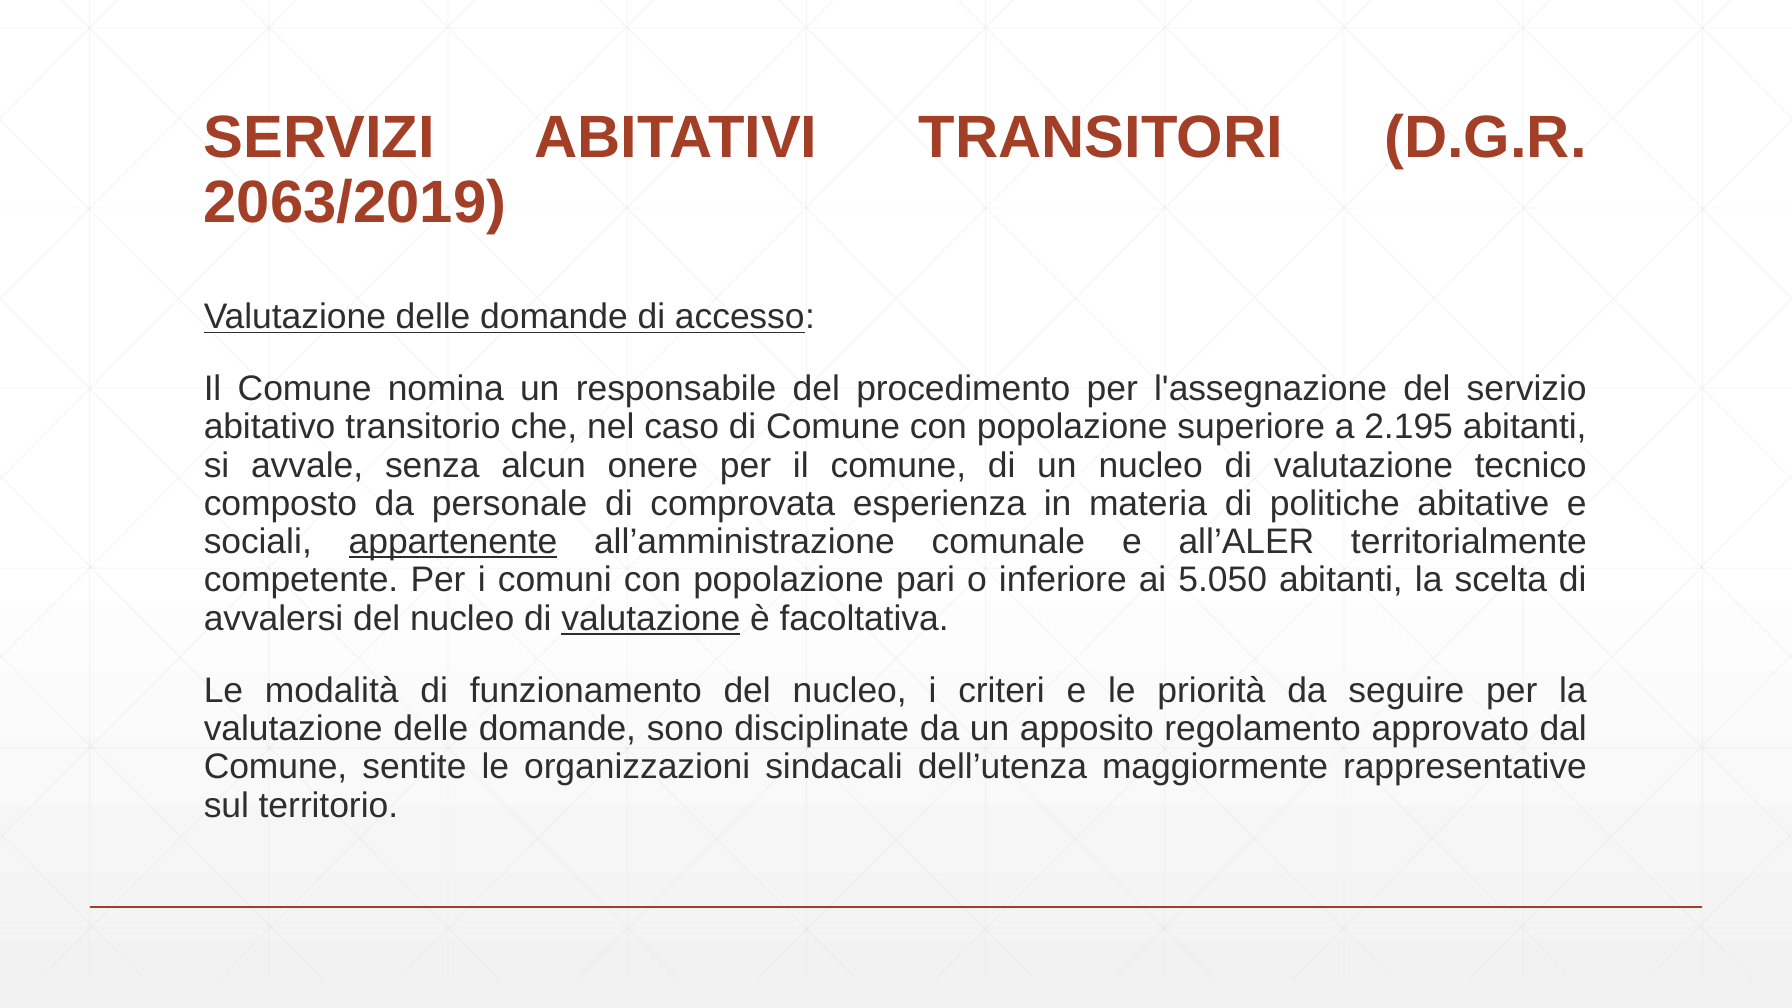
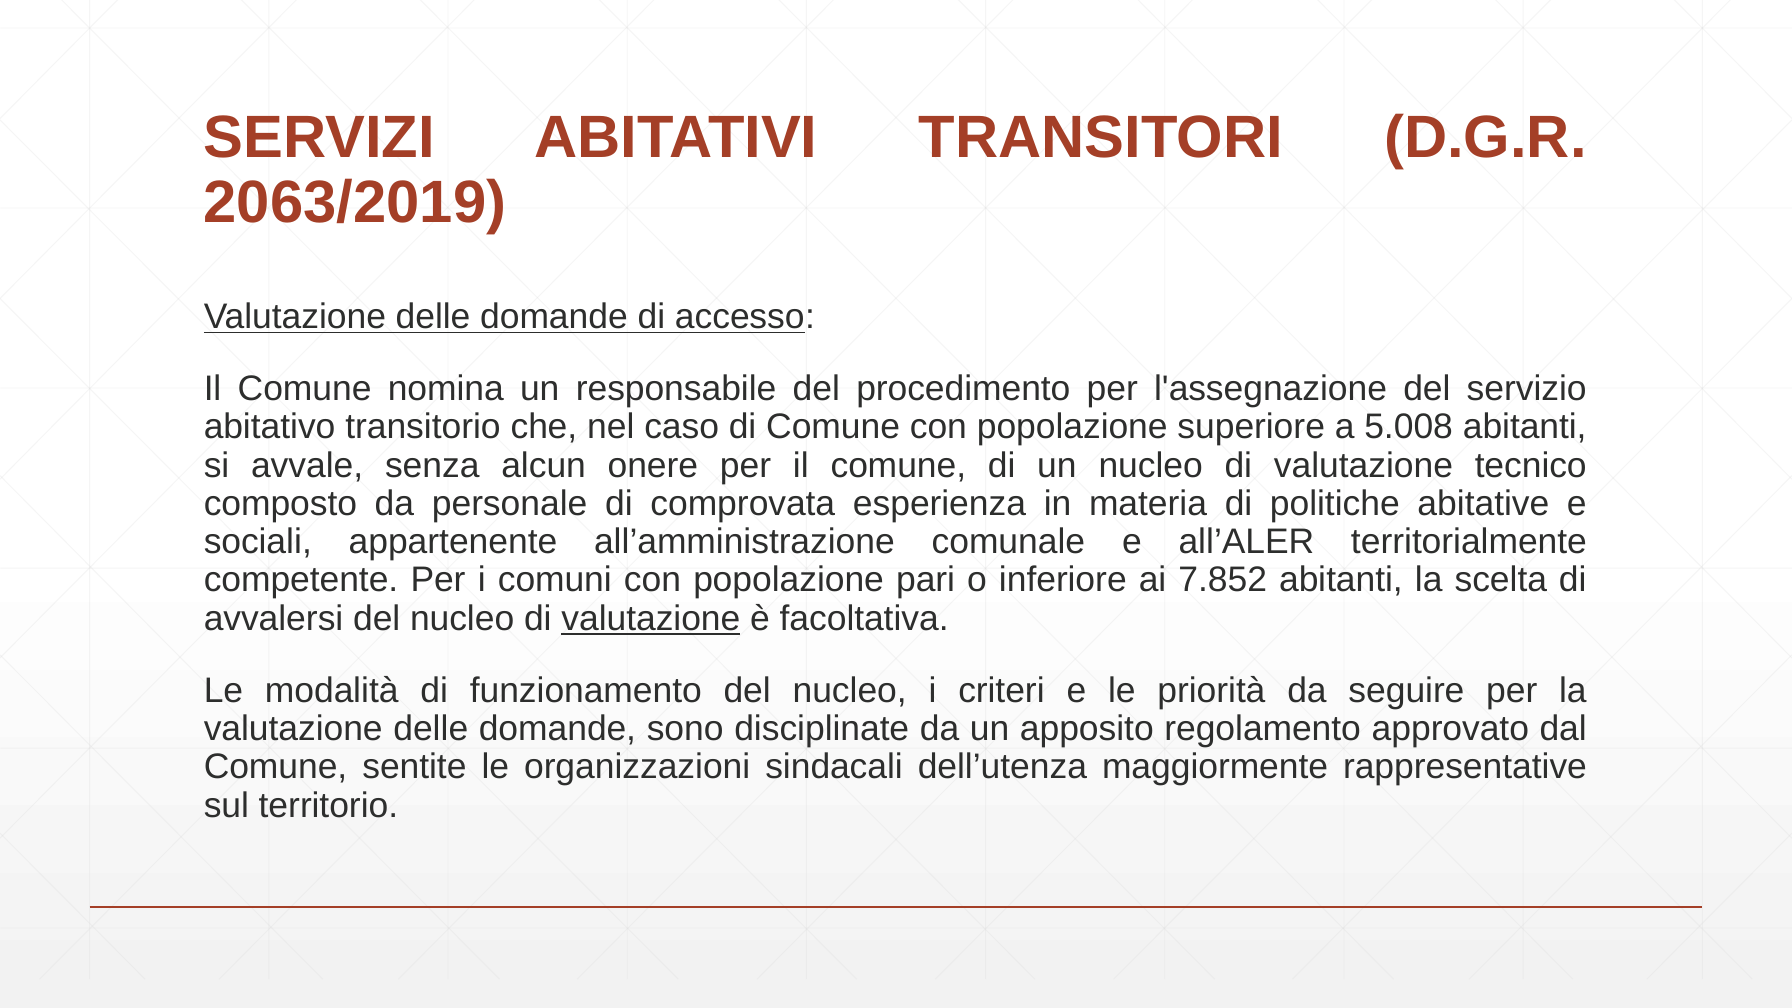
2.195: 2.195 -> 5.008 (1409, 427)
appartenente underline: present -> none (453, 542)
5.050: 5.050 -> 7.852 (1223, 580)
